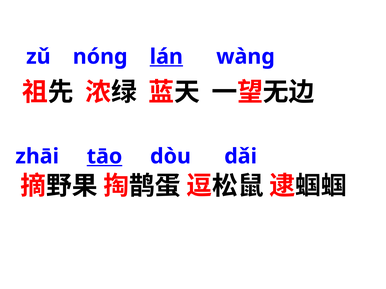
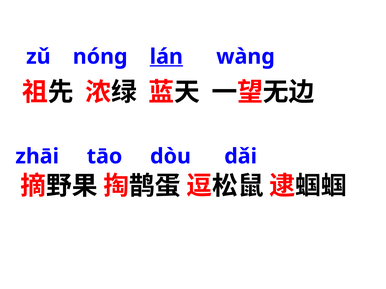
tāo underline: present -> none (105, 157)
